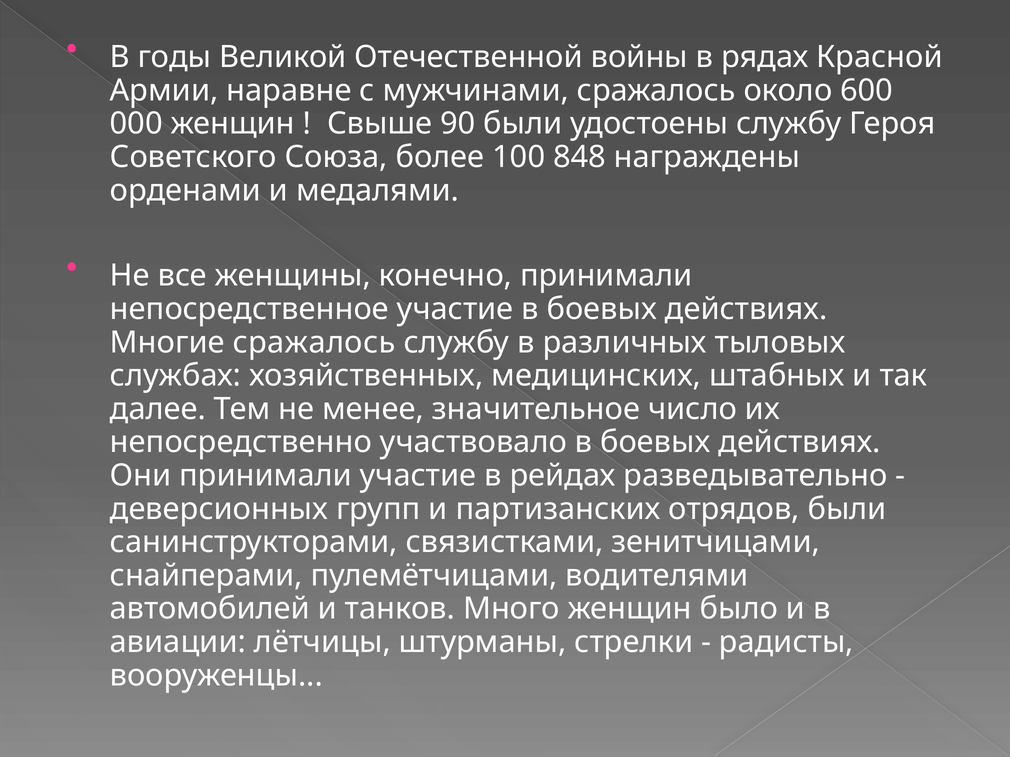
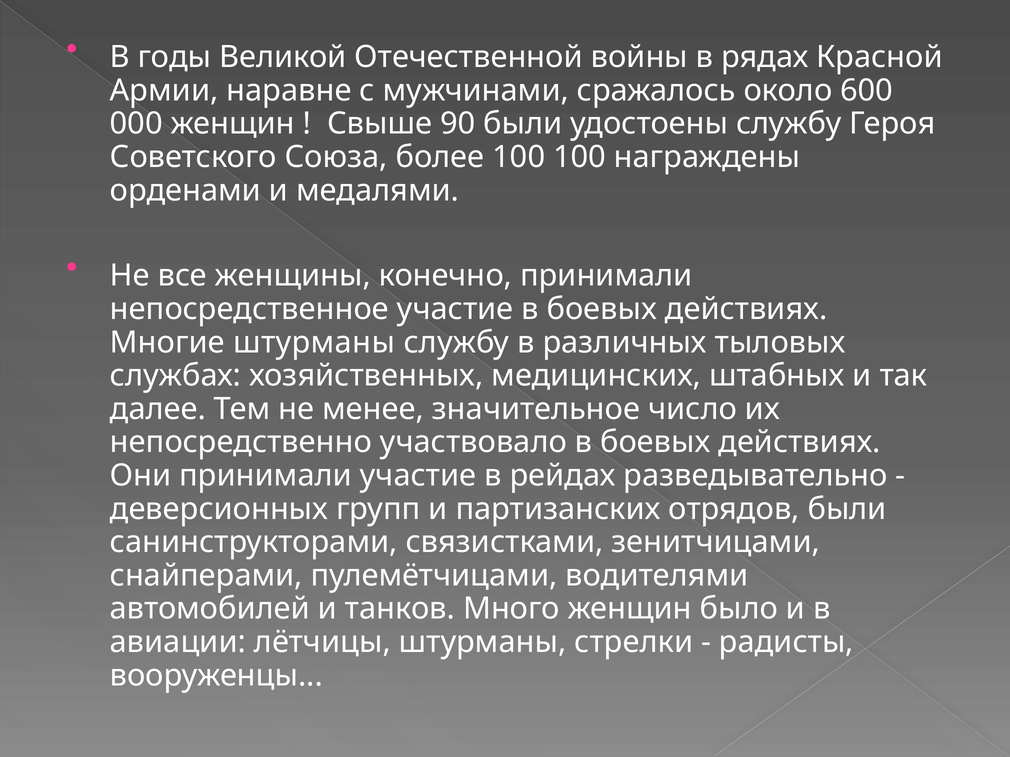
100 848: 848 -> 100 (580, 157)
Многие сражалось: сражалось -> штурманы (314, 343)
